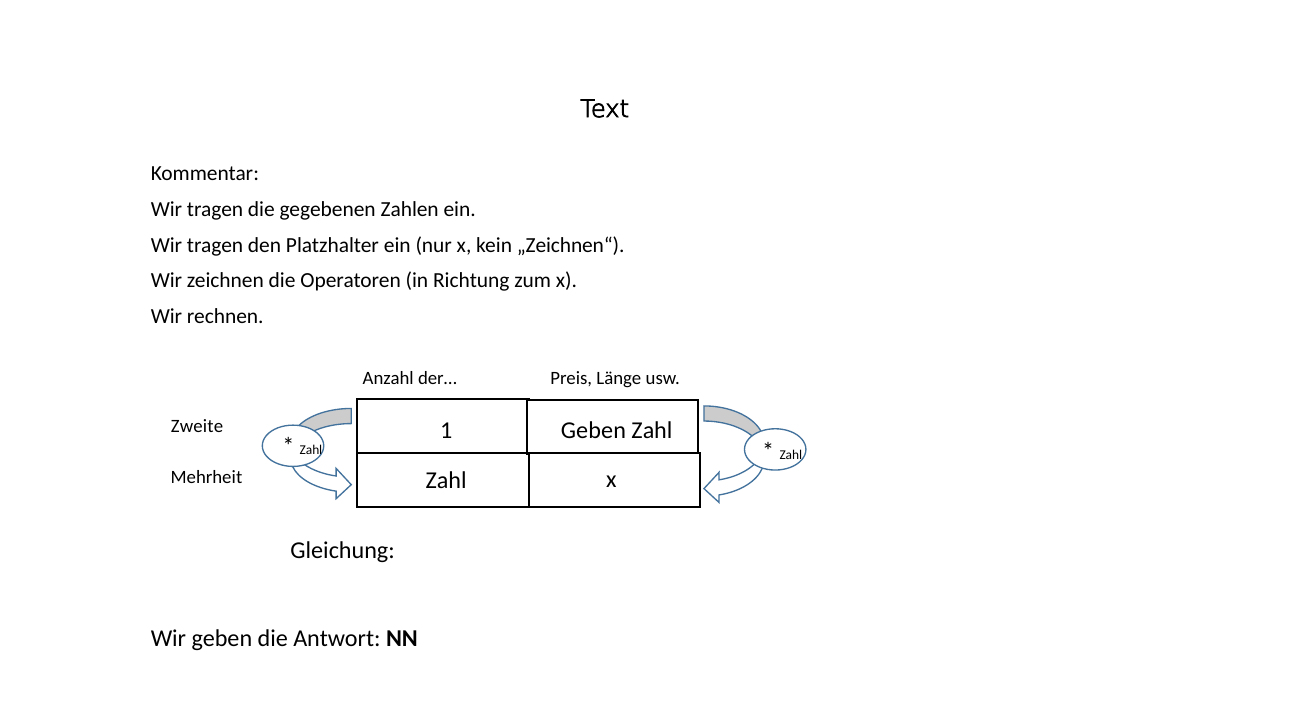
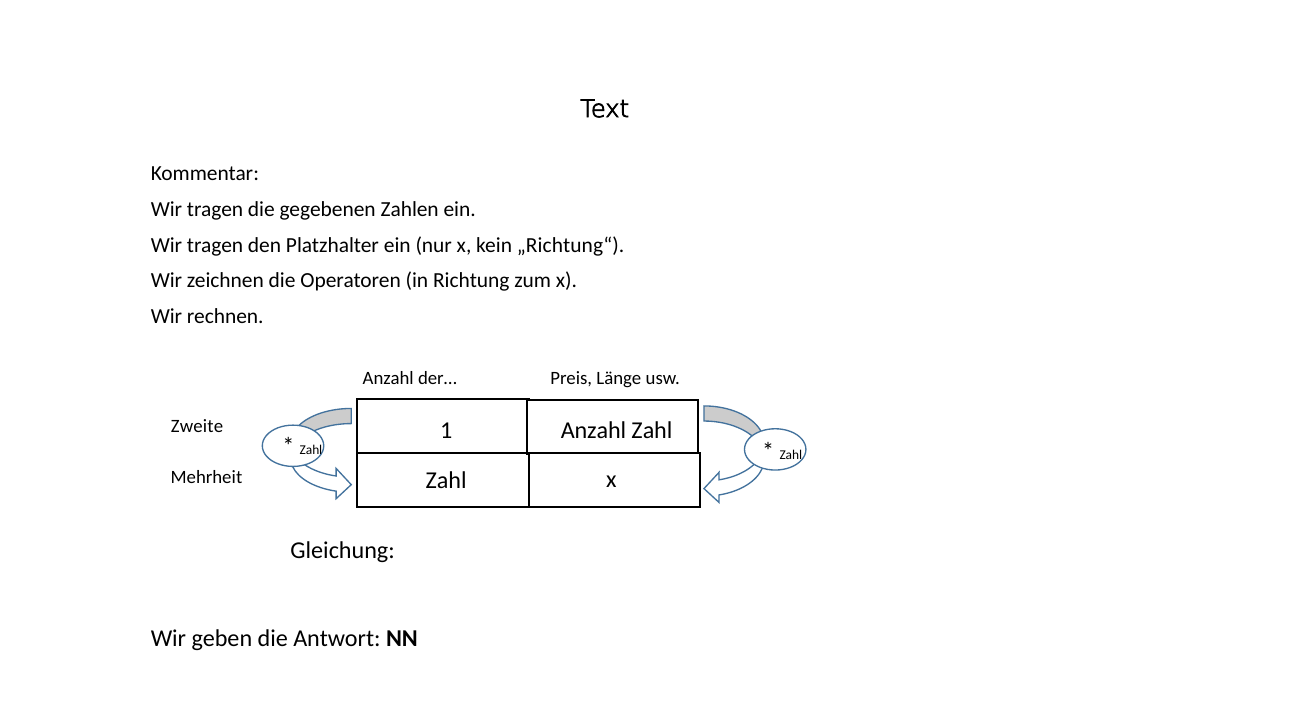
„Zeichnen“: „Zeichnen“ -> „Richtung“ (571, 245)
Geben: Geben -> Anzahl (593, 430)
